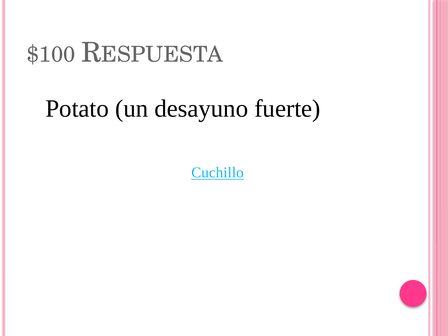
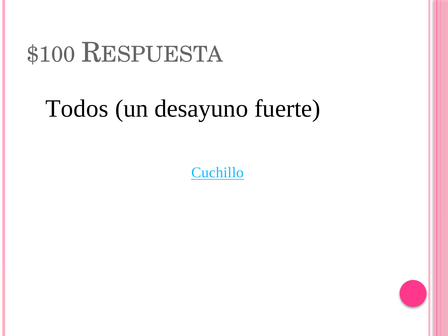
Potato: Potato -> Todos (77, 108)
